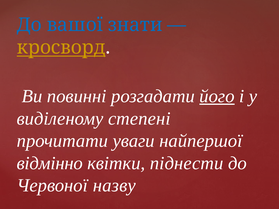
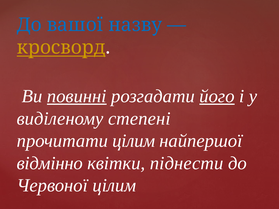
знати: знати -> назву (135, 25)
повинні underline: none -> present (77, 96)
прочитати уваги: уваги -> цілим (134, 141)
Червоної назву: назву -> цілим (114, 186)
